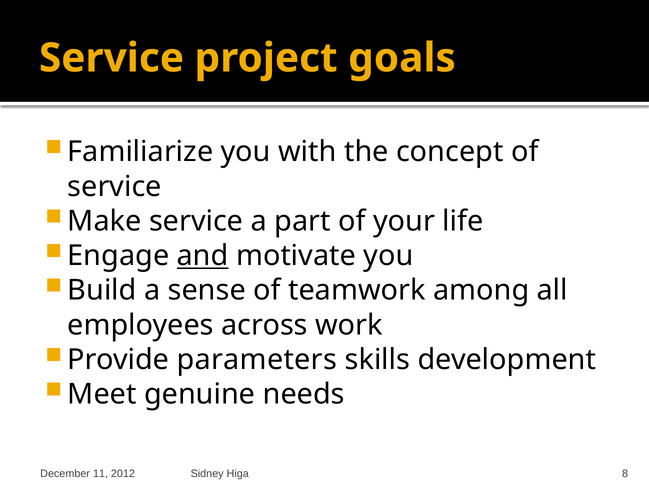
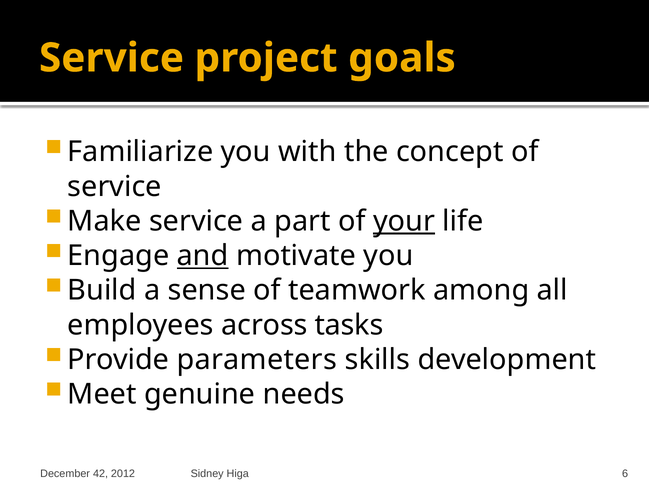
your underline: none -> present (404, 221)
work: work -> tasks (349, 325)
11: 11 -> 42 (101, 473)
8: 8 -> 6 (625, 473)
